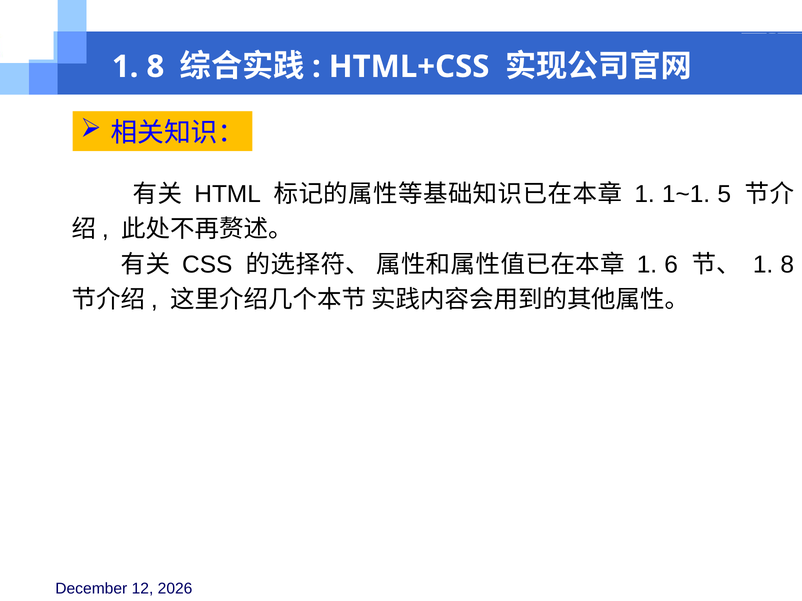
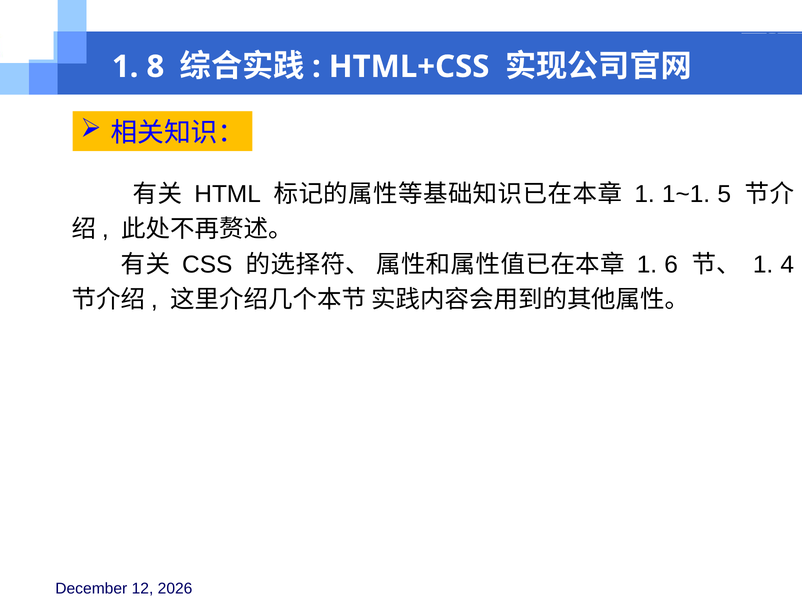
8: 8 -> 4 (787, 265)
